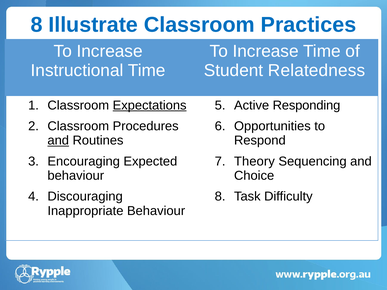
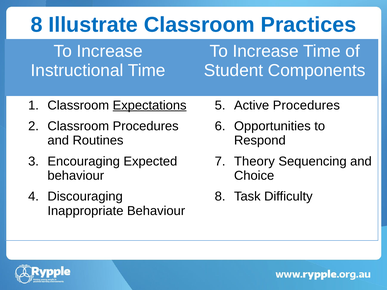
Relatedness: Relatedness -> Components (317, 70)
Active Responding: Responding -> Procedures (306, 105)
and underline: present -> none (58, 141)
